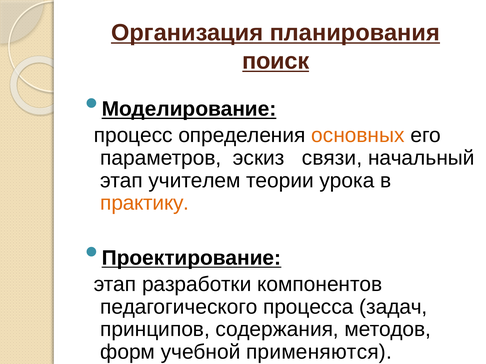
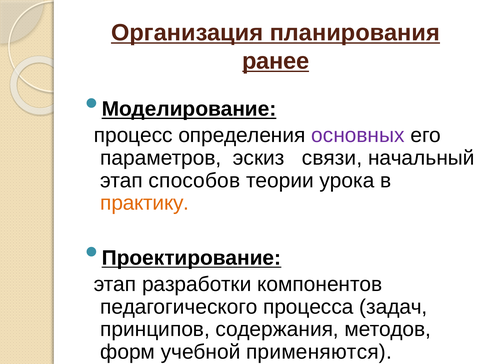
поиск: поиск -> ранее (276, 61)
основных colour: orange -> purple (358, 135)
учителем: учителем -> способов (194, 181)
